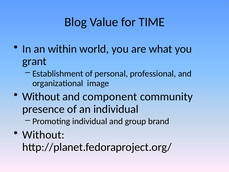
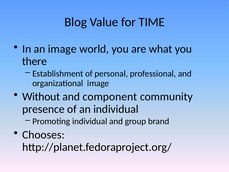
an within: within -> image (62, 49)
grant: grant -> there (34, 61)
Without: Without -> Chooses (43, 135)
